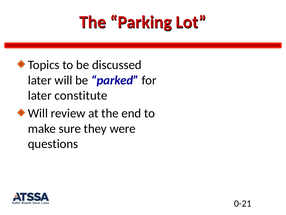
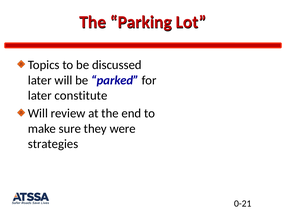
questions: questions -> strategies (53, 144)
